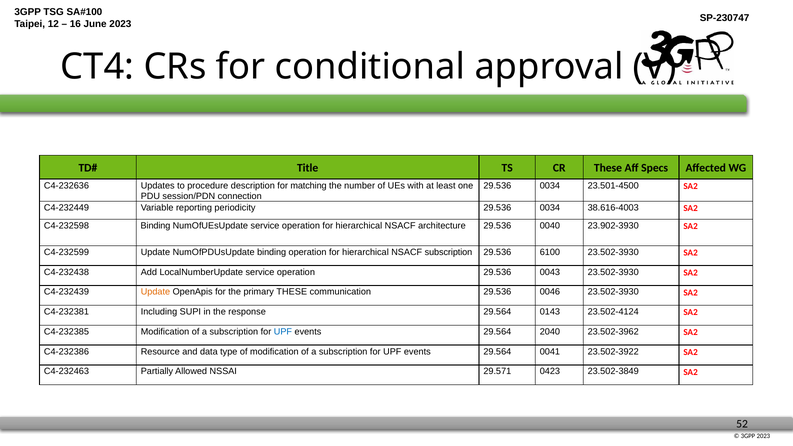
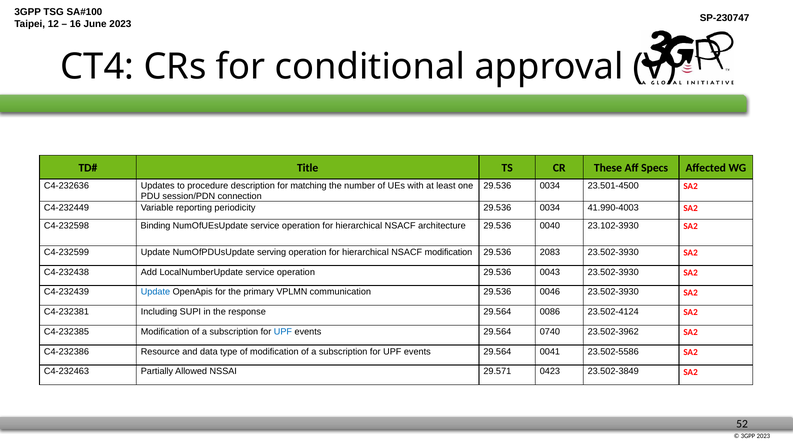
38.616-4003: 38.616-4003 -> 41.990-4003 (613, 208)
23.902-3930: 23.902-3930 -> 23.102-3930 (613, 226)
NumOfPDUsUpdate binding: binding -> serving (272, 252)
NSACF subscription: subscription -> modification (448, 252)
6100: 6100 -> 2083 (550, 252)
Update colour: orange -> blue (155, 292)
primary THESE: THESE -> VPLMN (292, 292)
0143: 0143 -> 0086 (550, 312)
2040: 2040 -> 0740 (550, 332)
23.502-3922: 23.502-3922 -> 23.502-5586 (613, 352)
